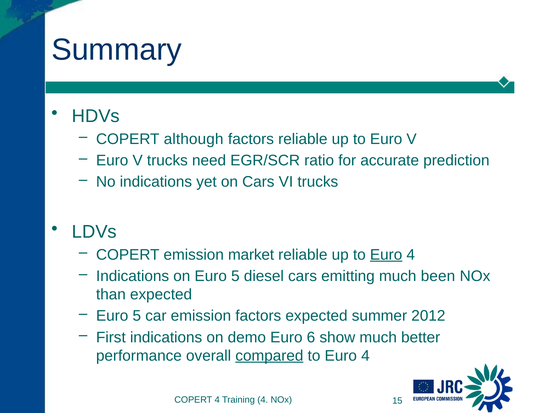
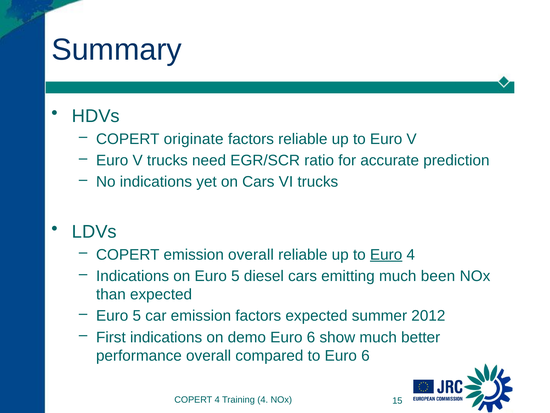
although: although -> originate (194, 139)
emission market: market -> overall (251, 254)
compared underline: present -> none (269, 355)
4: 4 -> 6 (365, 355)
